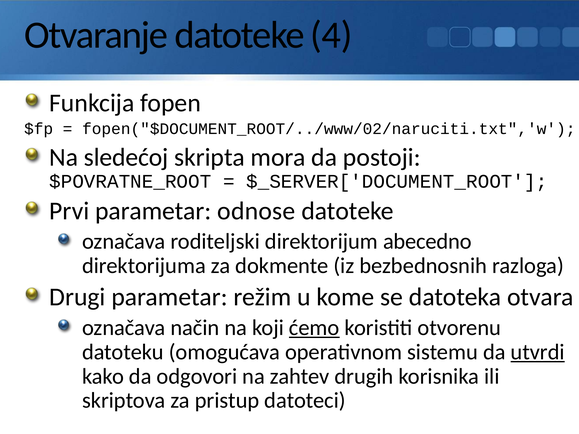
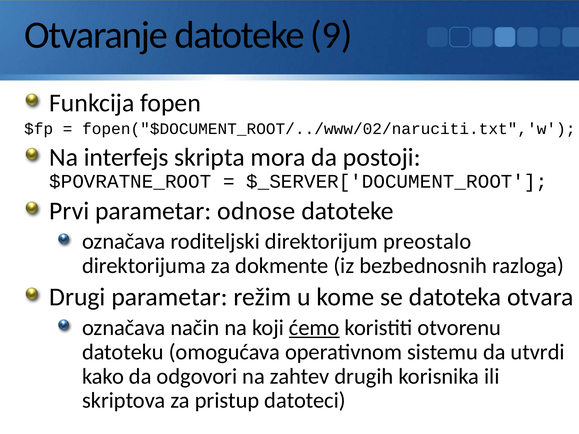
4: 4 -> 9 (331, 35)
sledećoj: sledećoj -> interfejs (126, 157)
abecedno: abecedno -> preostalo (427, 242)
utvrdi underline: present -> none (538, 352)
